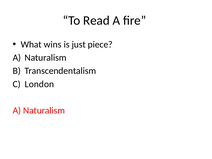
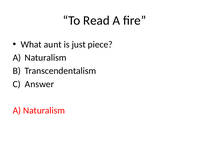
wins: wins -> aunt (53, 44)
London: London -> Answer (39, 84)
